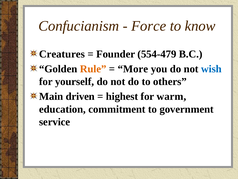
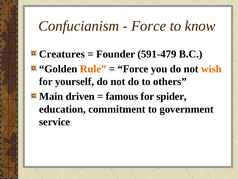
554-479: 554-479 -> 591-479 (157, 54)
More: More -> Force (133, 69)
wish colour: blue -> orange (211, 69)
highest: highest -> famous (122, 96)
warm: warm -> spider (172, 96)
